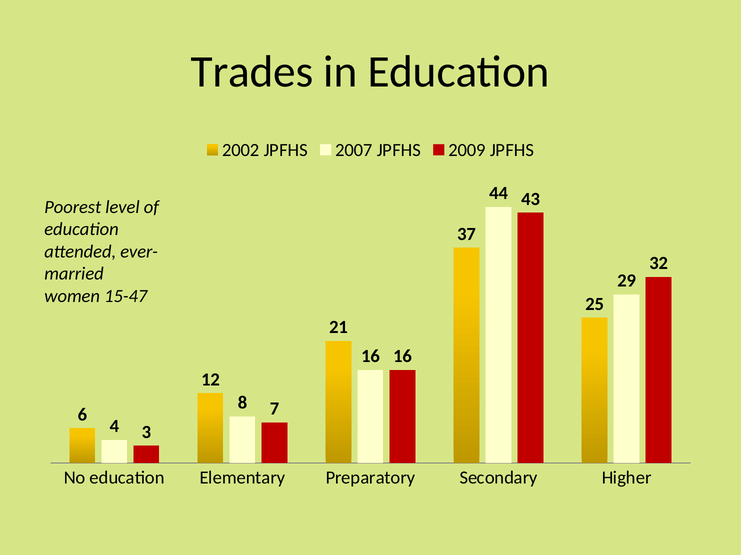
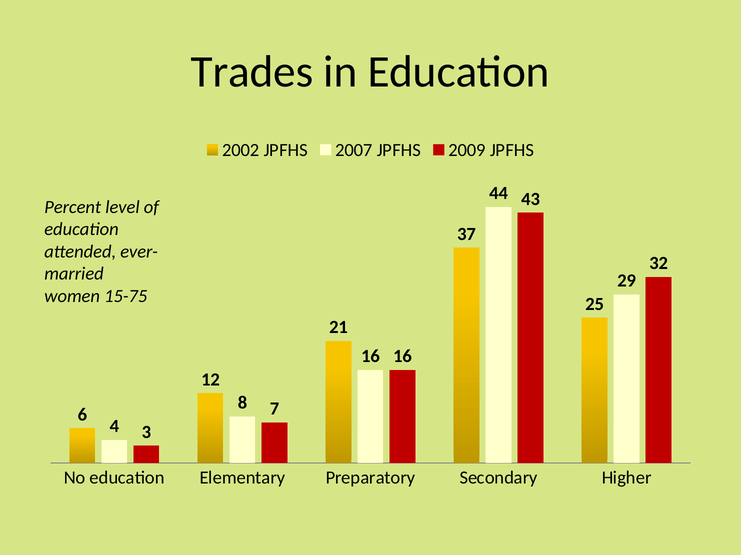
Poorest: Poorest -> Percent (73, 207)
15-47: 15-47 -> 15-75 (126, 296)
